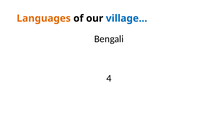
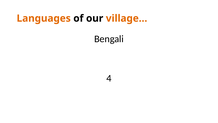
village… colour: blue -> orange (127, 18)
